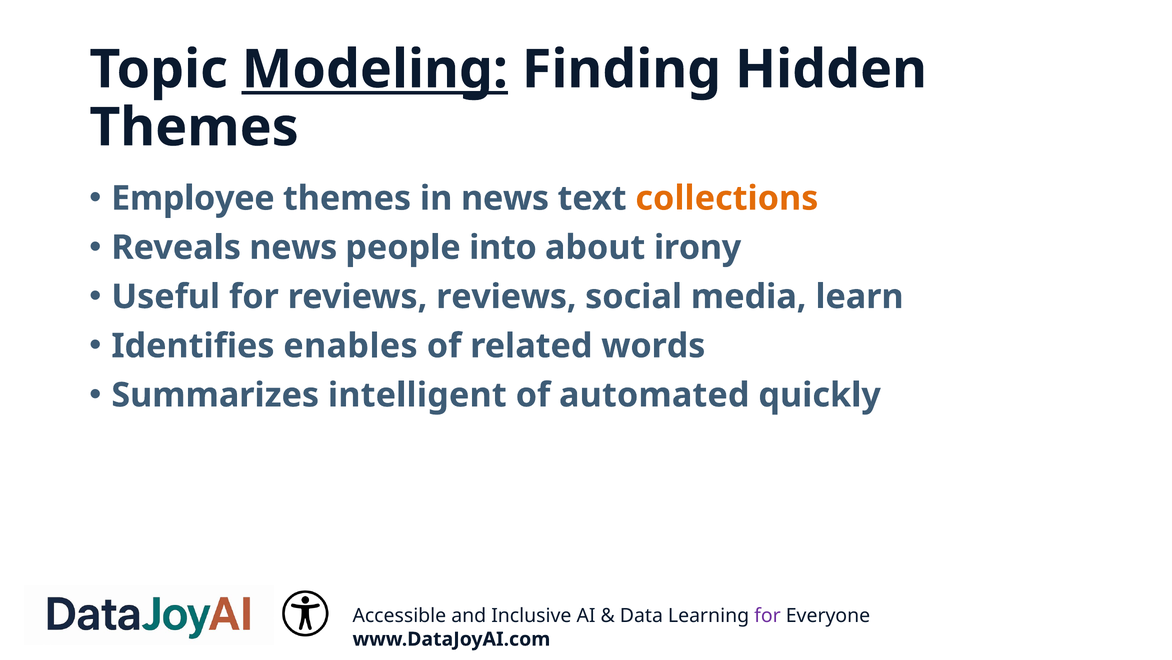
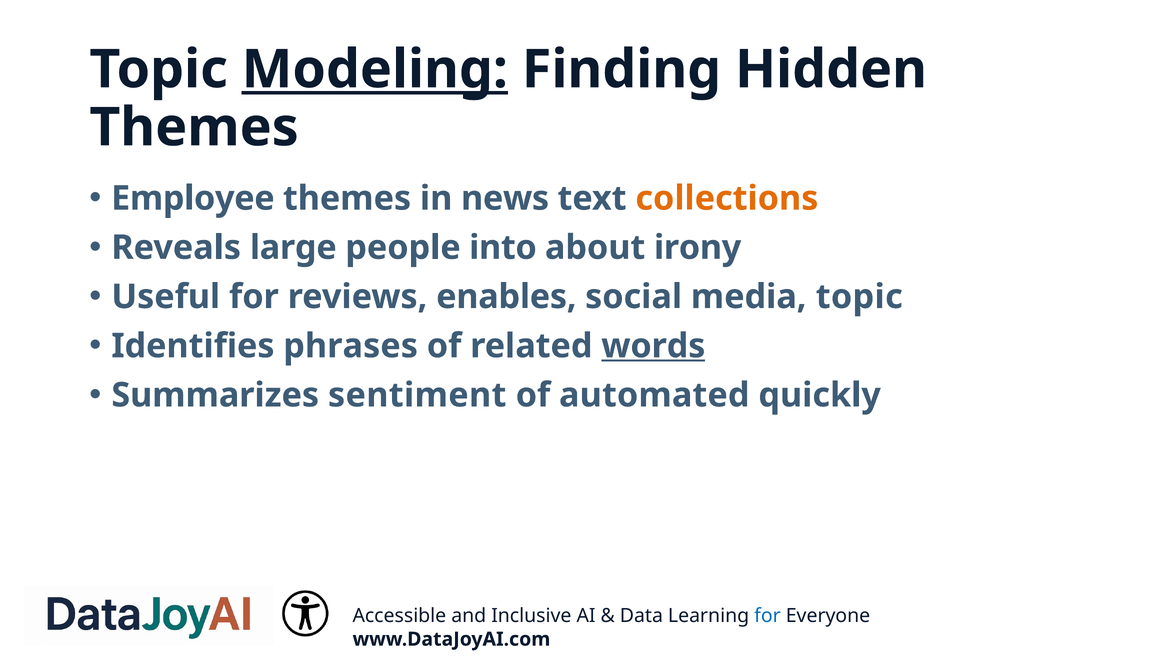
Reveals news: news -> large (293, 247)
reviews reviews: reviews -> enables (506, 296)
media learn: learn -> topic (859, 296)
enables: enables -> phrases (351, 346)
words underline: none -> present (653, 346)
intelligent: intelligent -> sentiment (417, 395)
for colour: purple -> blue (767, 615)
